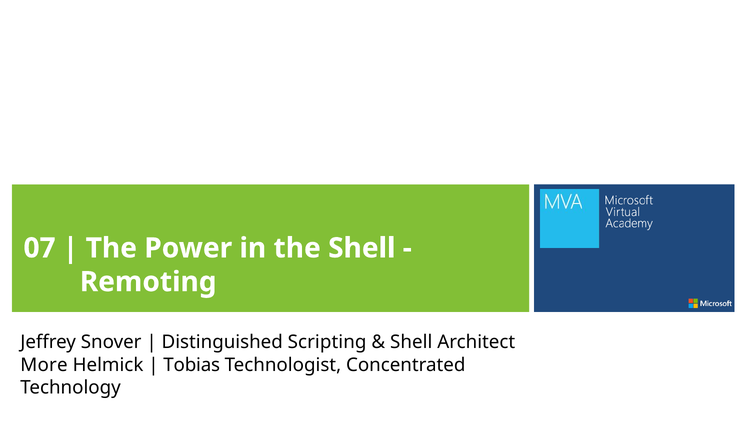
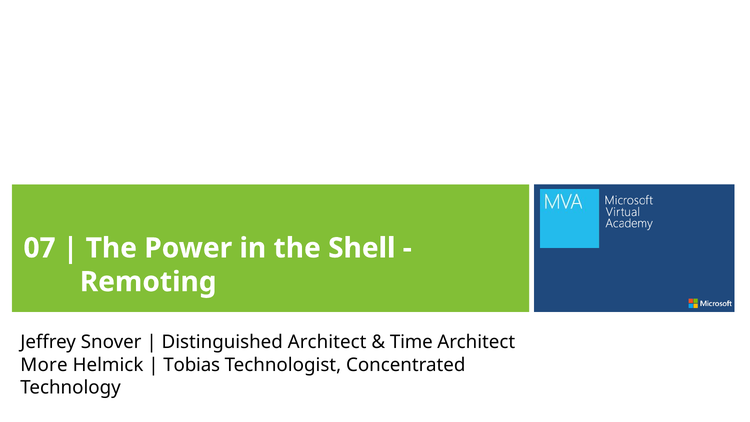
Distinguished Scripting: Scripting -> Architect (327, 342)
Shell: Shell -> Time (411, 342)
